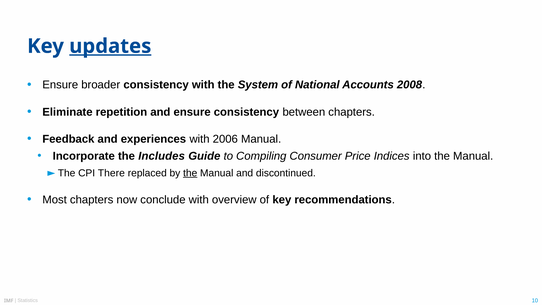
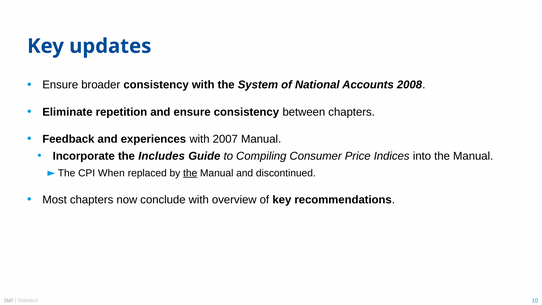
updates underline: present -> none (110, 46)
2006: 2006 -> 2007 (225, 139)
There: There -> When (111, 173)
